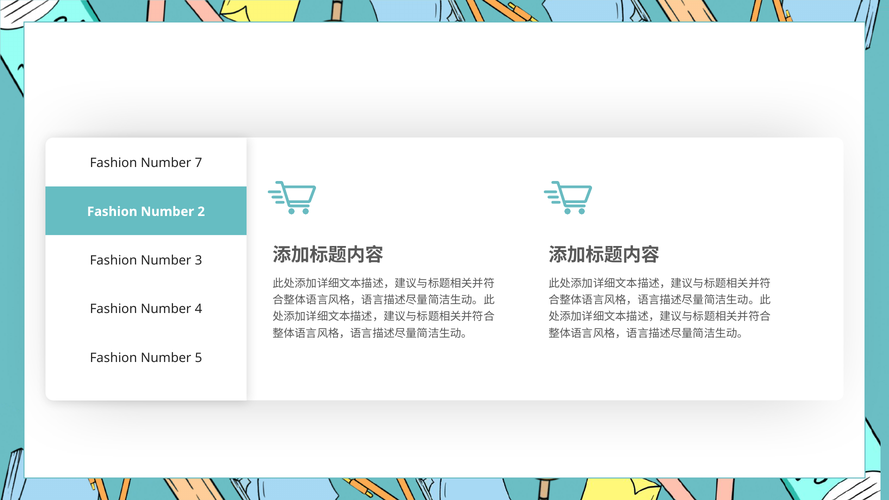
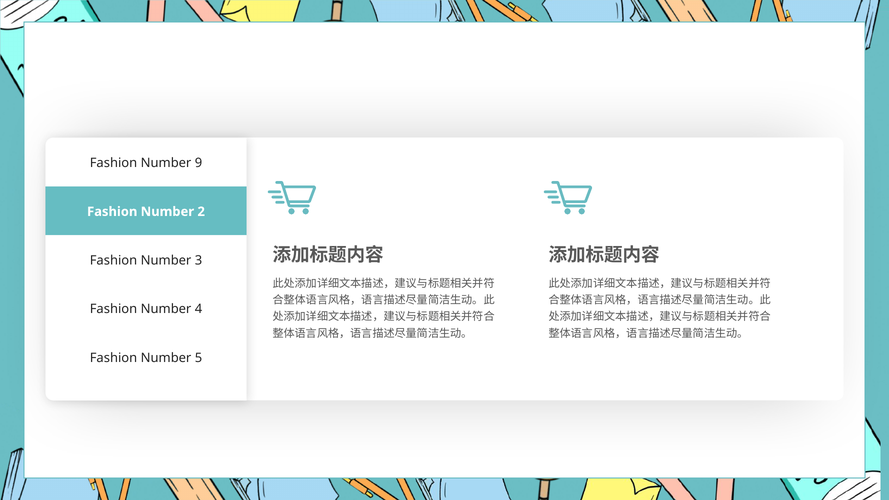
7: 7 -> 9 (198, 163)
